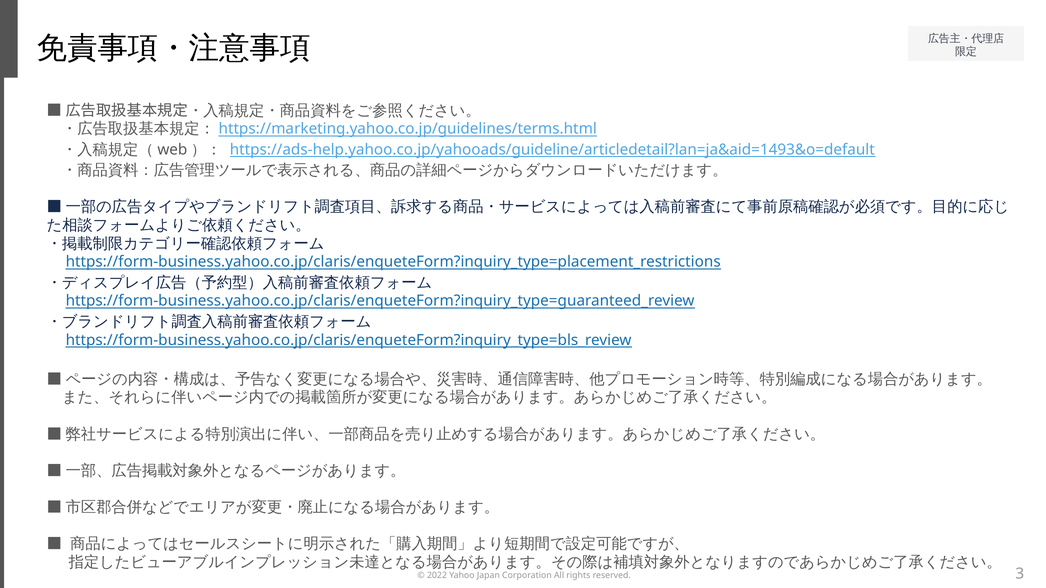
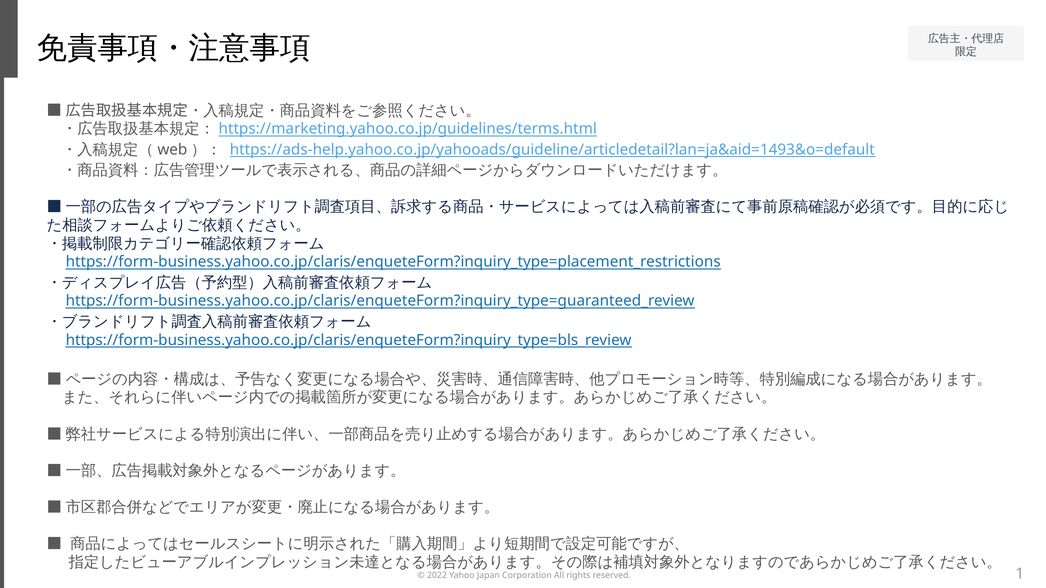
3: 3 -> 1 (1020, 574)
